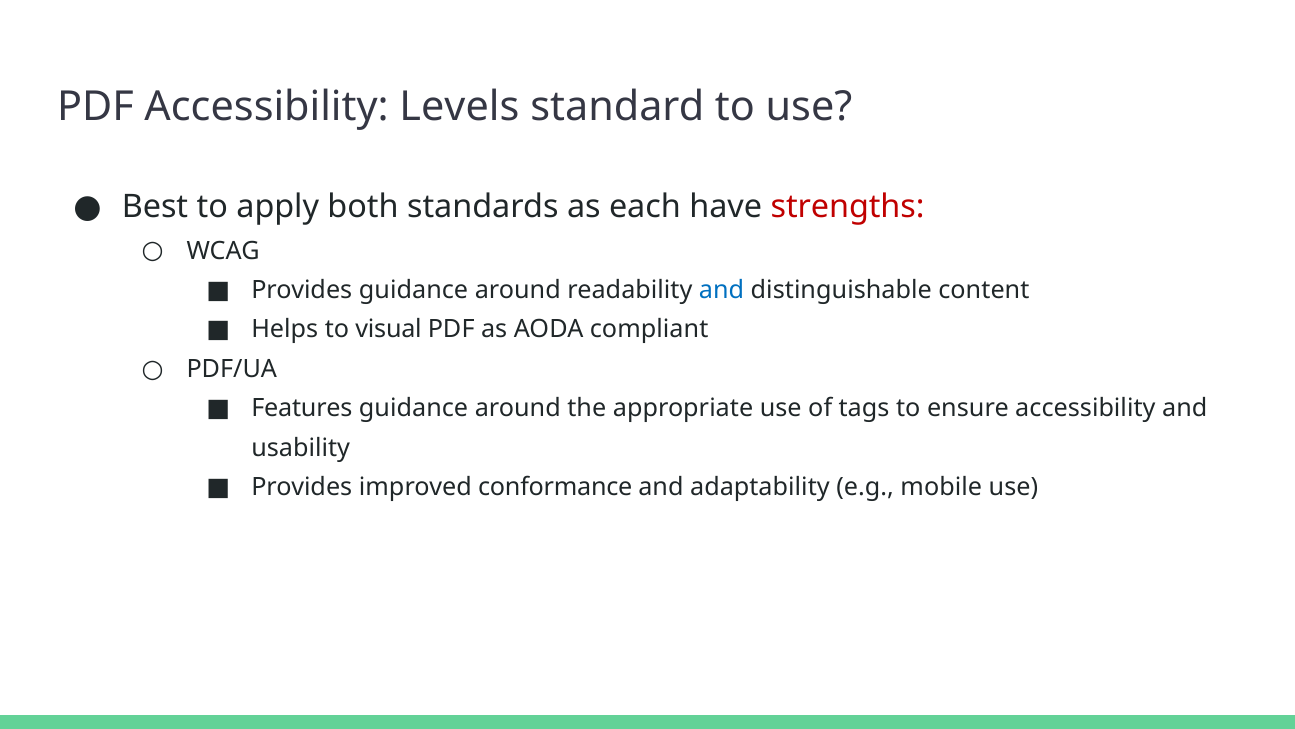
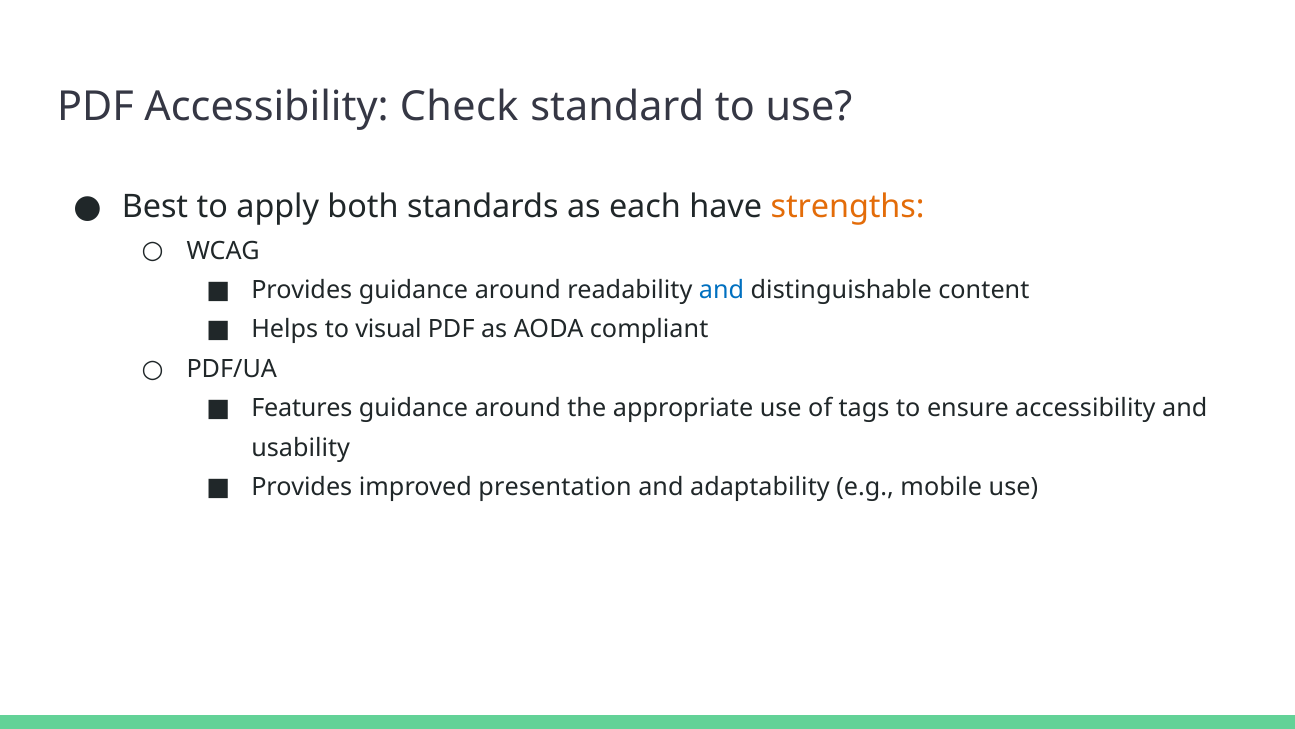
Levels: Levels -> Check (459, 107)
strengths colour: red -> orange (848, 207)
conformance: conformance -> presentation (555, 487)
